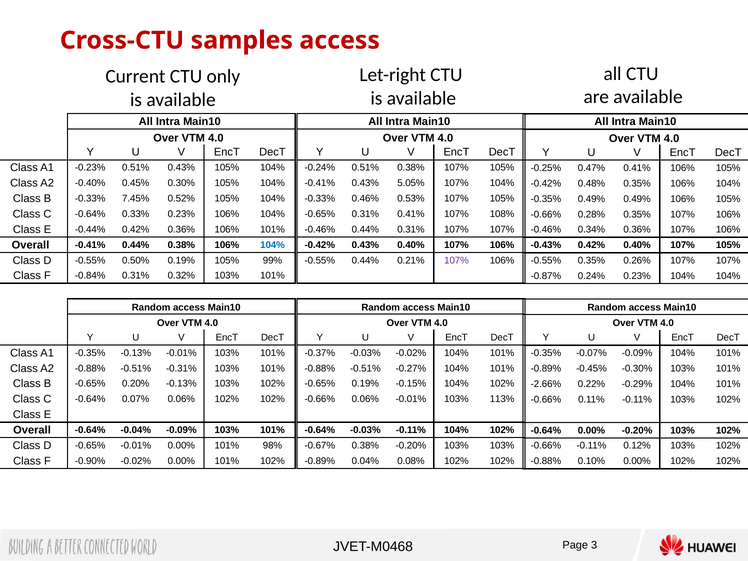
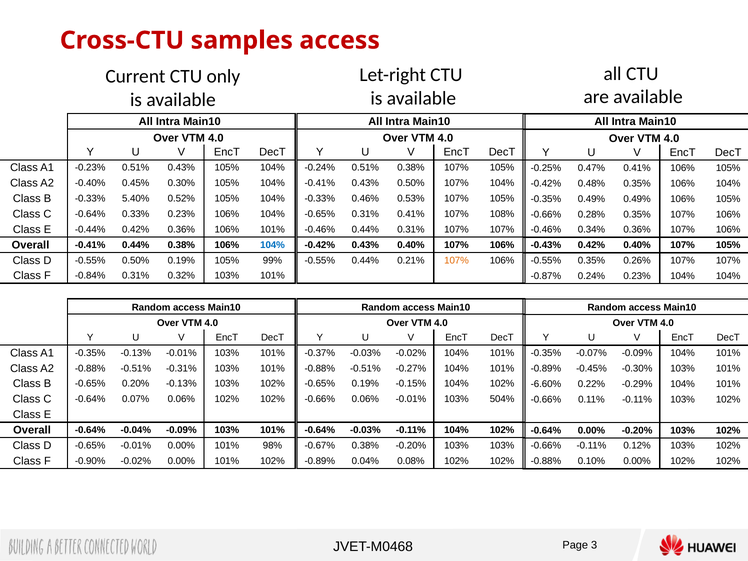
0.43% 5.05%: 5.05% -> 0.50% (411, 183)
7.45%: 7.45% -> 5.40% (136, 199)
107% colour: purple -> orange (456, 260)
-2.66%: -2.66% -> -6.60% (546, 384)
113%: 113% -> 504% (502, 399)
